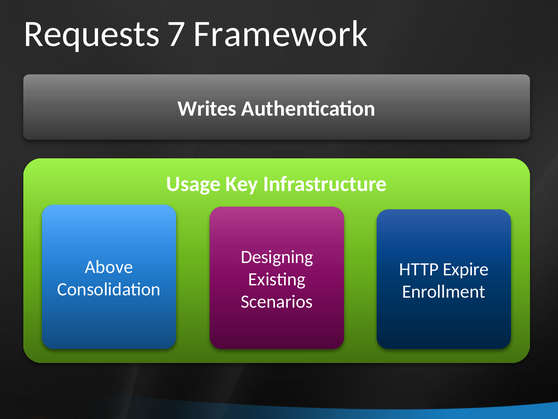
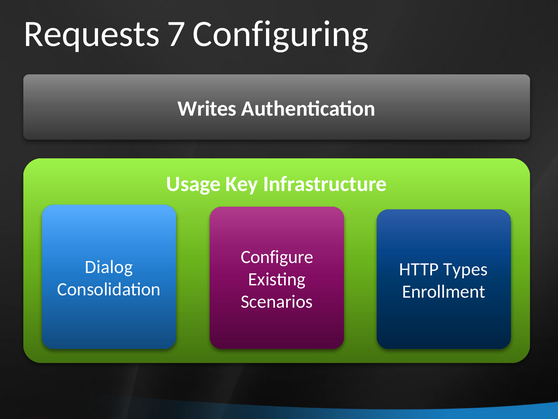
Framework: Framework -> Configuring (281, 34)
Designing: Designing -> Configure (277, 257)
Above: Above -> Dialog (109, 267)
Expire: Expire -> Types (466, 269)
